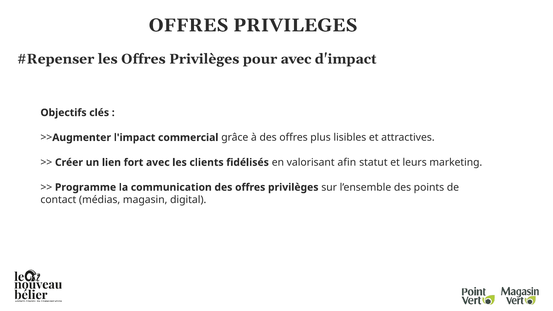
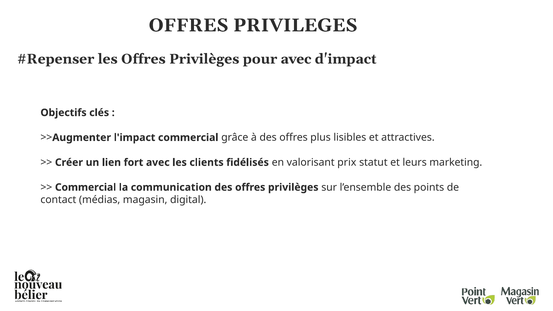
afin: afin -> prix (347, 162)
Programme: Programme -> Commercial (86, 187)
